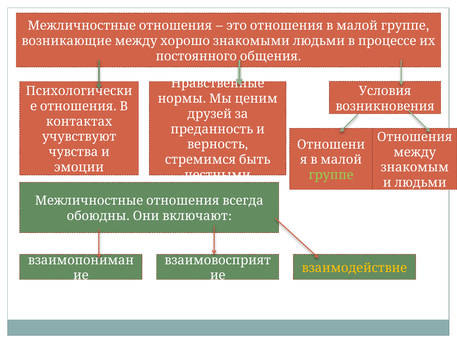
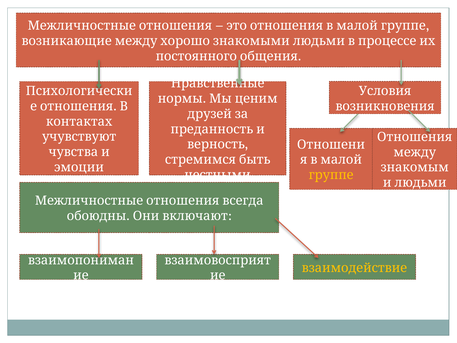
группе colour: light green -> yellow (331, 175)
